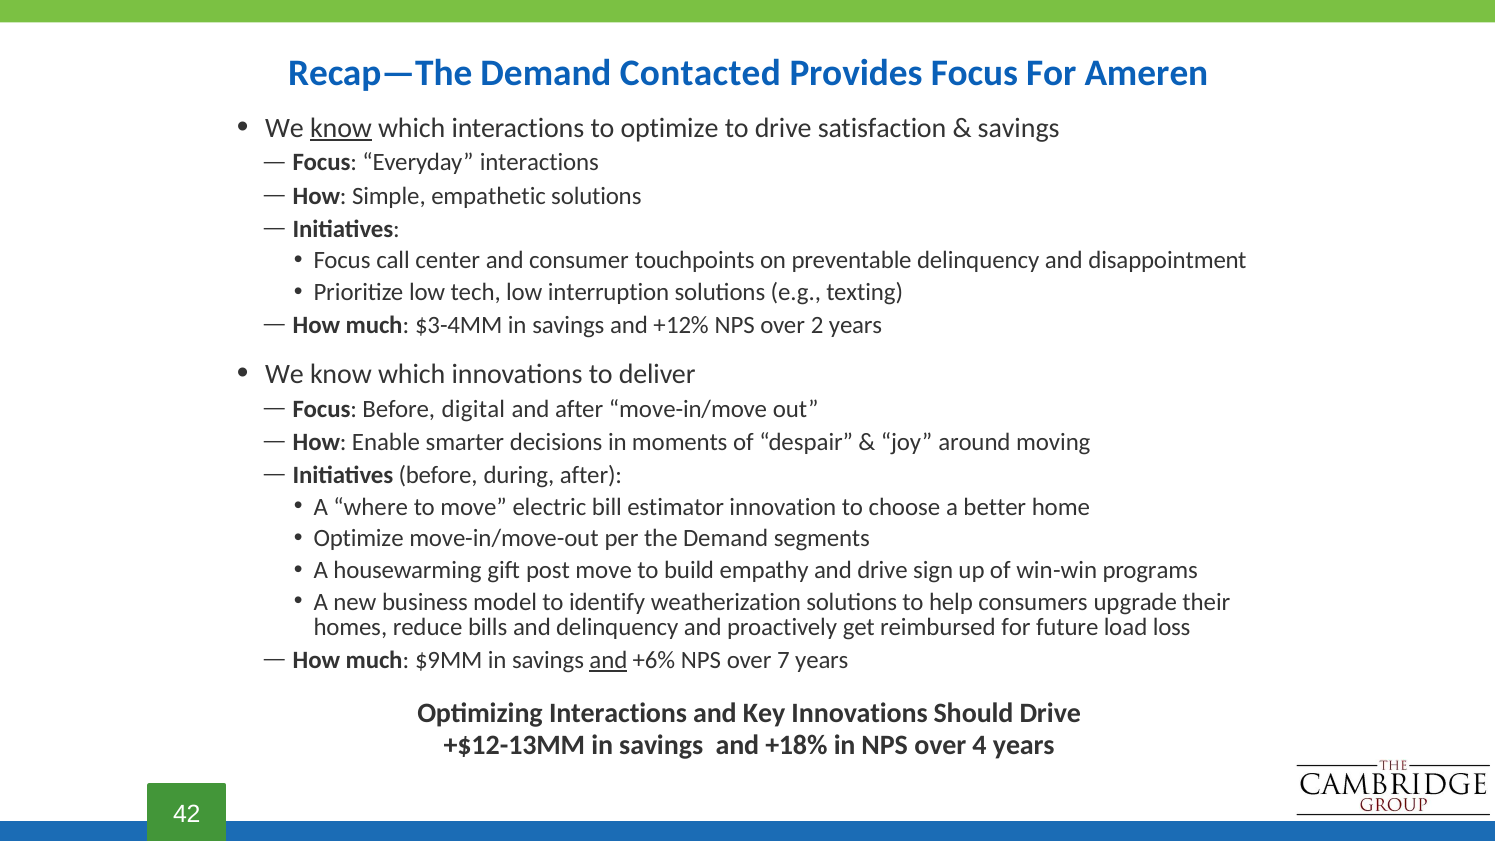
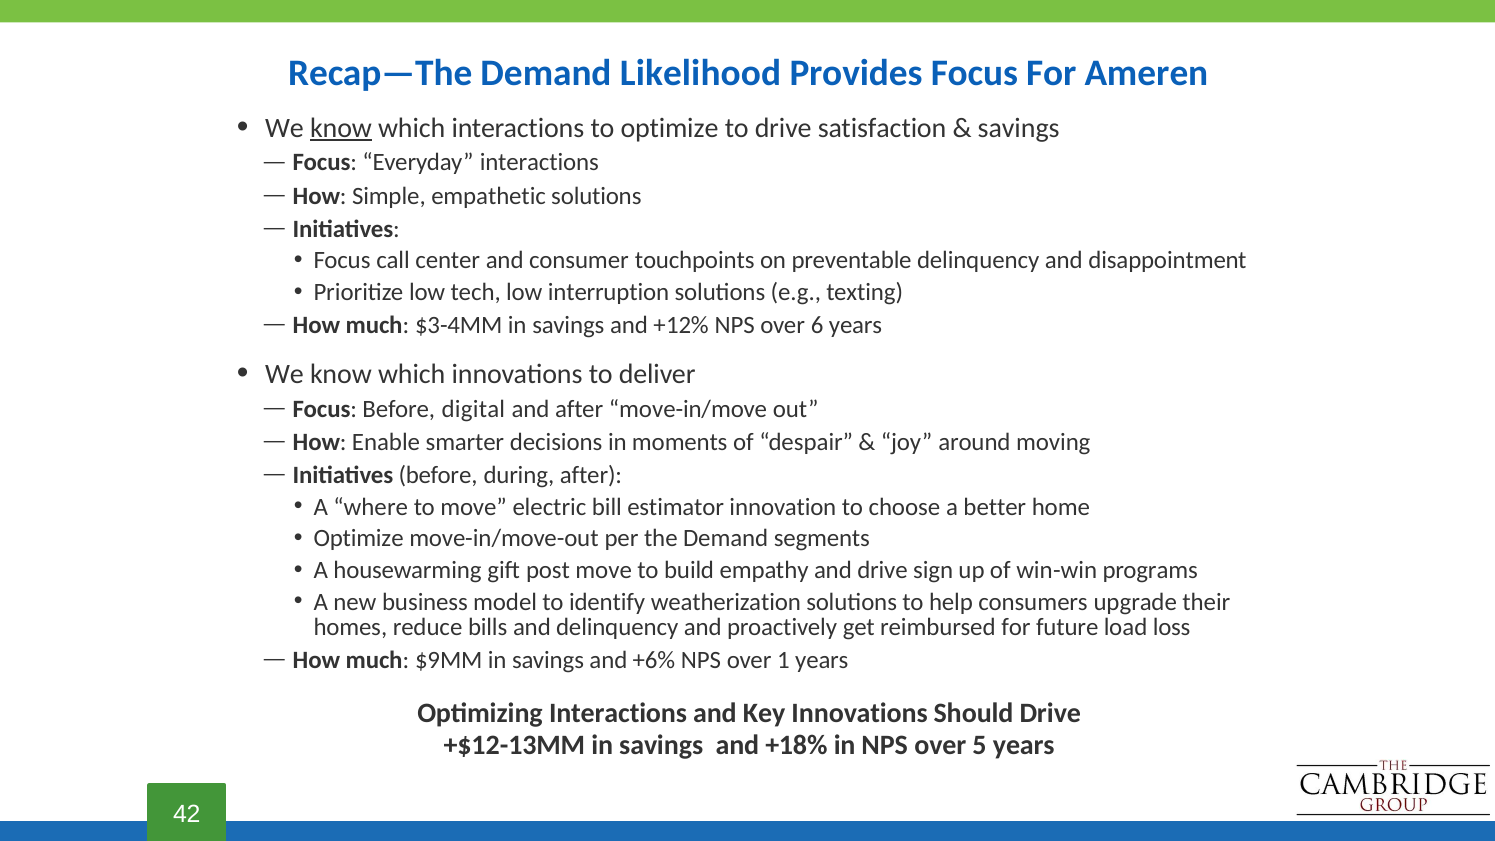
Contacted: Contacted -> Likelihood (700, 73)
2: 2 -> 6 (817, 325)
and underline: present -> none (608, 660)
7: 7 -> 1 (783, 660)
4: 4 -> 5 (980, 745)
